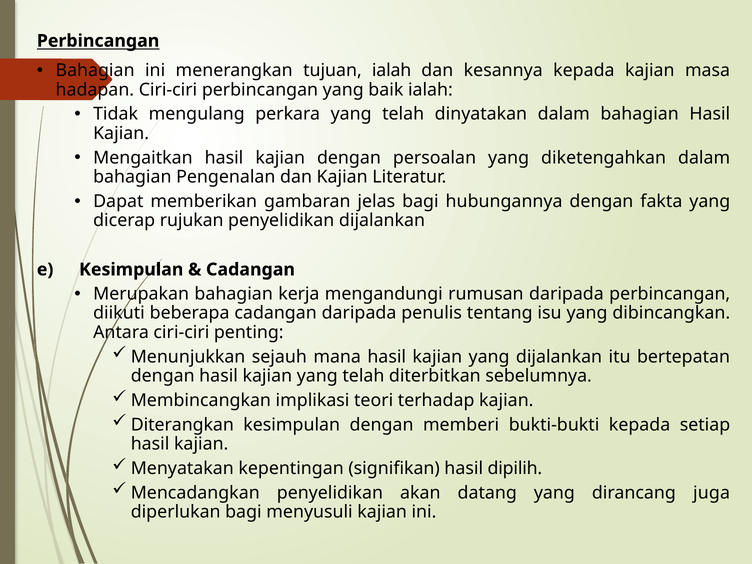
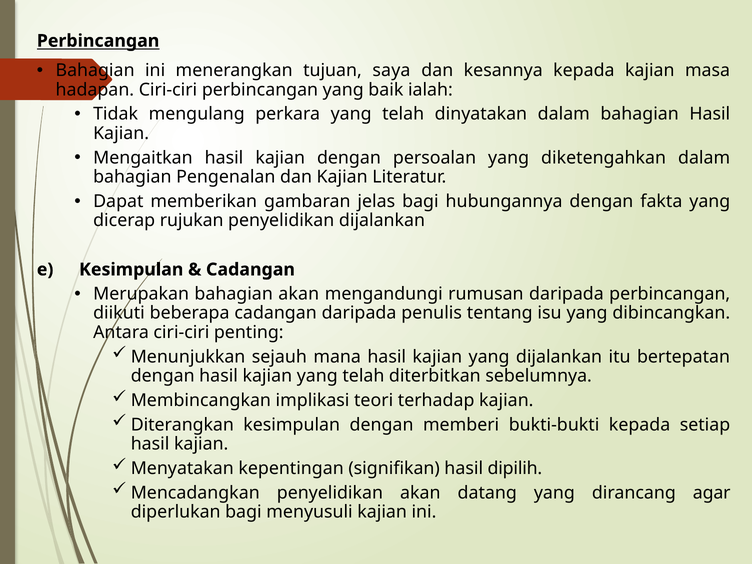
tujuan ialah: ialah -> saya (391, 71)
bahagian kerja: kerja -> akan (299, 294)
juga: juga -> agar (712, 493)
